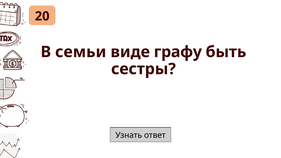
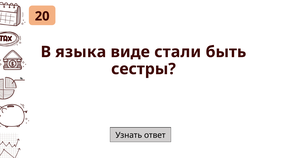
семьи: семьи -> языка (81, 52)
графу: графу -> стали (178, 52)
